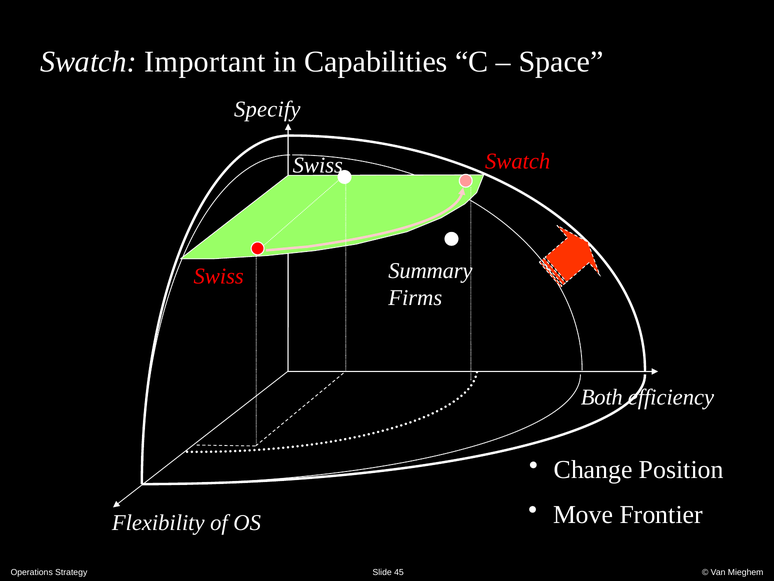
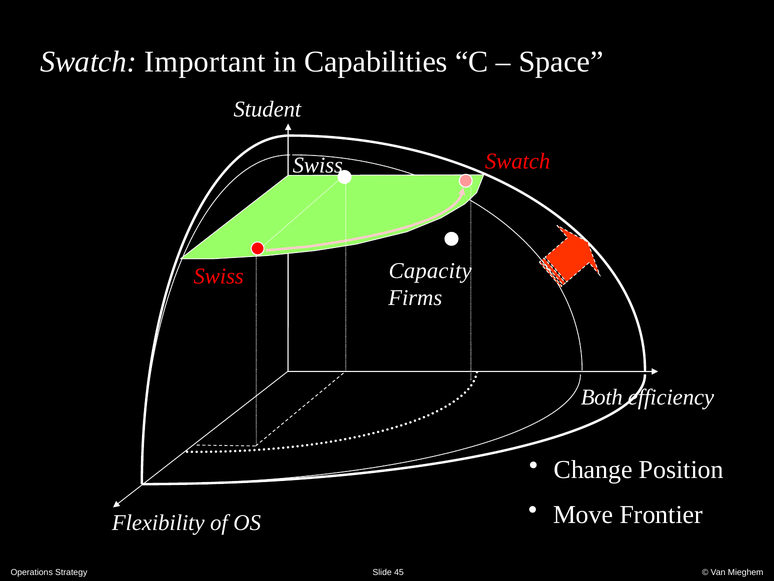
Specify: Specify -> Student (267, 109)
Summary: Summary -> Capacity (430, 271)
